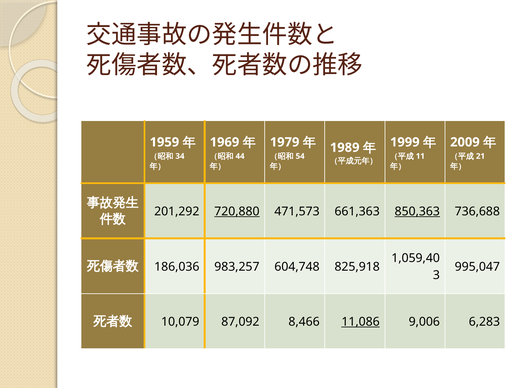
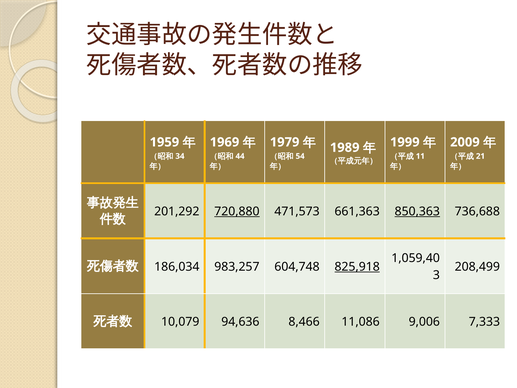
186,036: 186,036 -> 186,034 (177, 266)
825,918 underline: none -> present (357, 266)
995,047: 995,047 -> 208,499 (477, 266)
87,092: 87,092 -> 94,636 (240, 322)
11,086 underline: present -> none (361, 322)
6,283: 6,283 -> 7,333 (484, 322)
